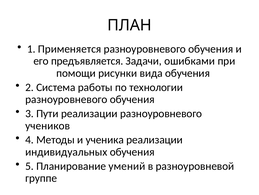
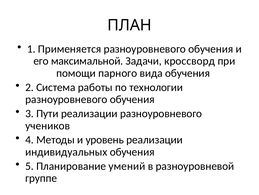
предъявляется: предъявляется -> максимальной (87, 61)
ошибками: ошибками -> кроссворд (190, 61)
рисунки: рисунки -> парного (118, 73)
ученика: ученика -> уровень (105, 139)
